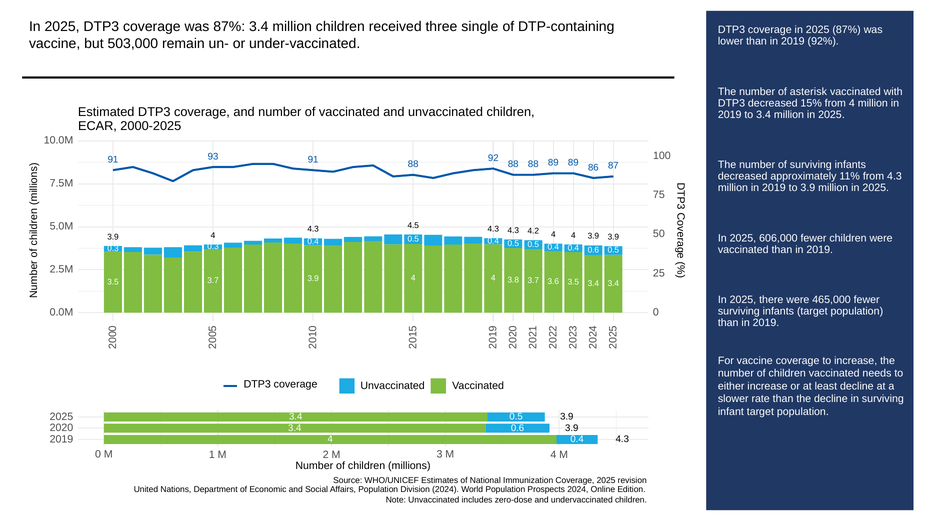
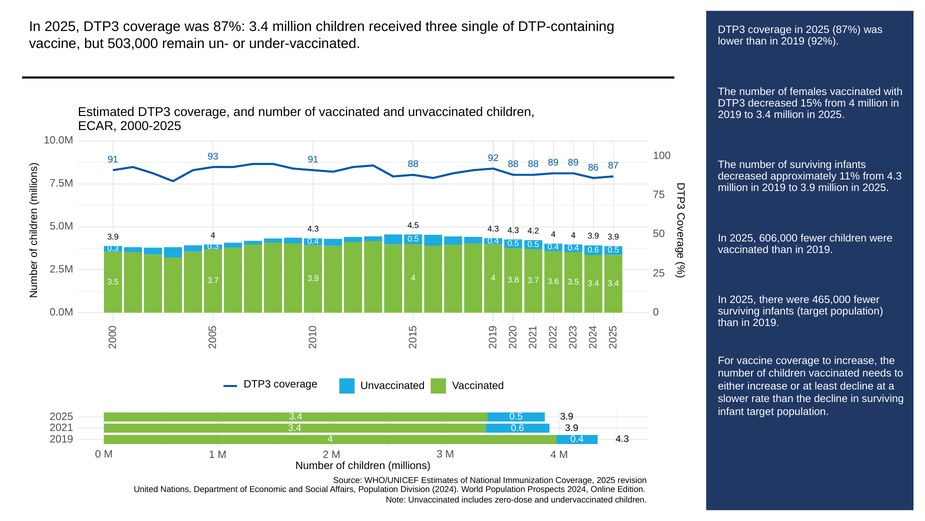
asterisk: asterisk -> females (808, 92)
2020: 2020 -> 2021 (61, 427)
